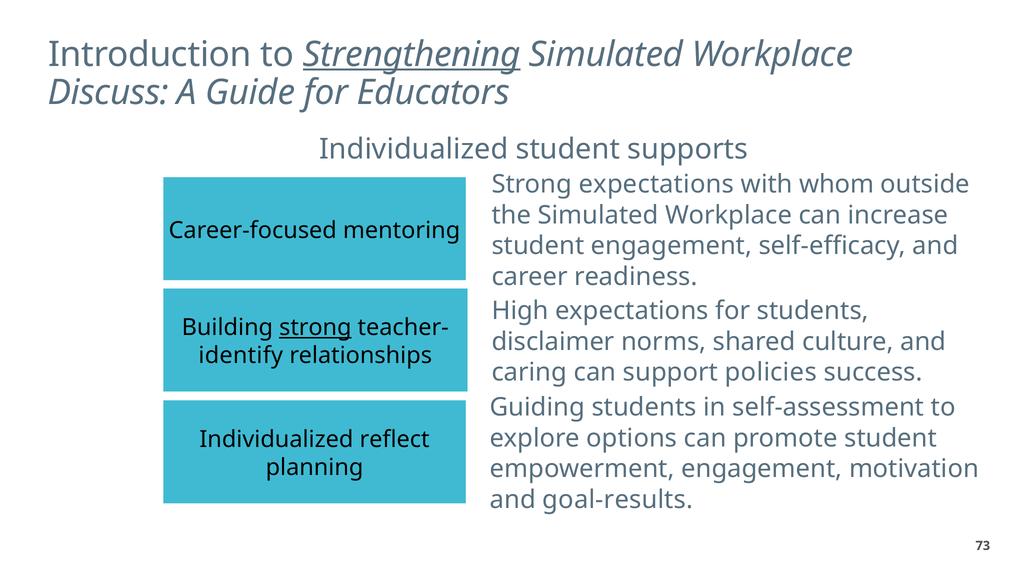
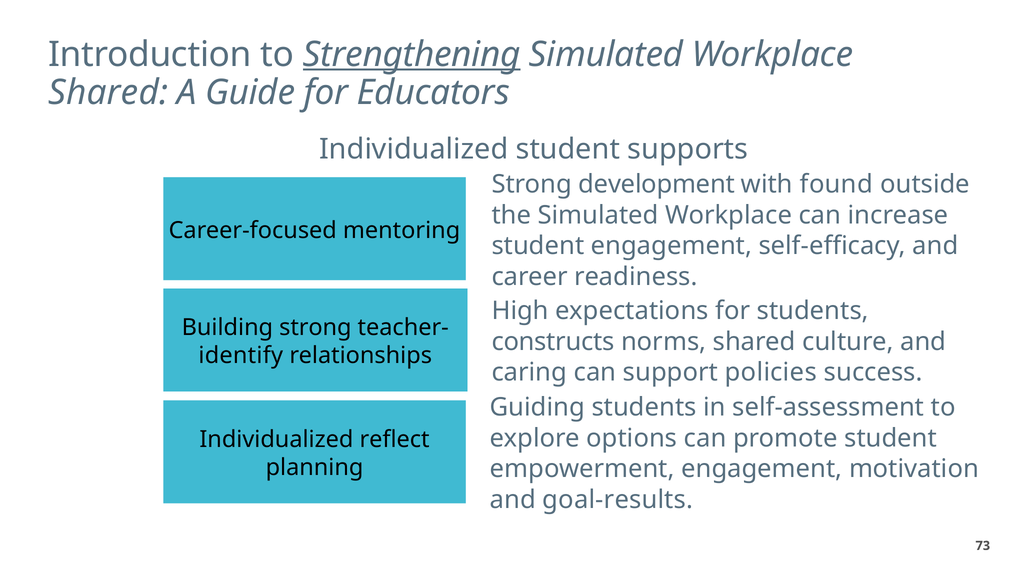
Discuss: Discuss -> Shared (108, 93)
Strong expectations: expectations -> development (657, 184)
whom: whom -> found (836, 184)
strong underline: present -> none (315, 328)
disclaimer: disclaimer -> constructs (553, 342)
